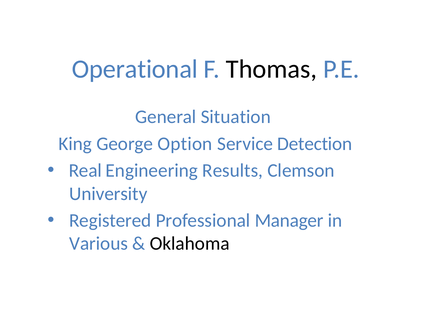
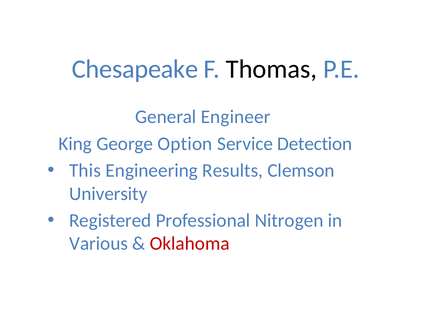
Operational: Operational -> Chesapeake (135, 69)
Situation: Situation -> Engineer (236, 117)
Real: Real -> This (85, 171)
Manager: Manager -> Nitrogen (289, 221)
Oklahoma colour: black -> red (190, 244)
